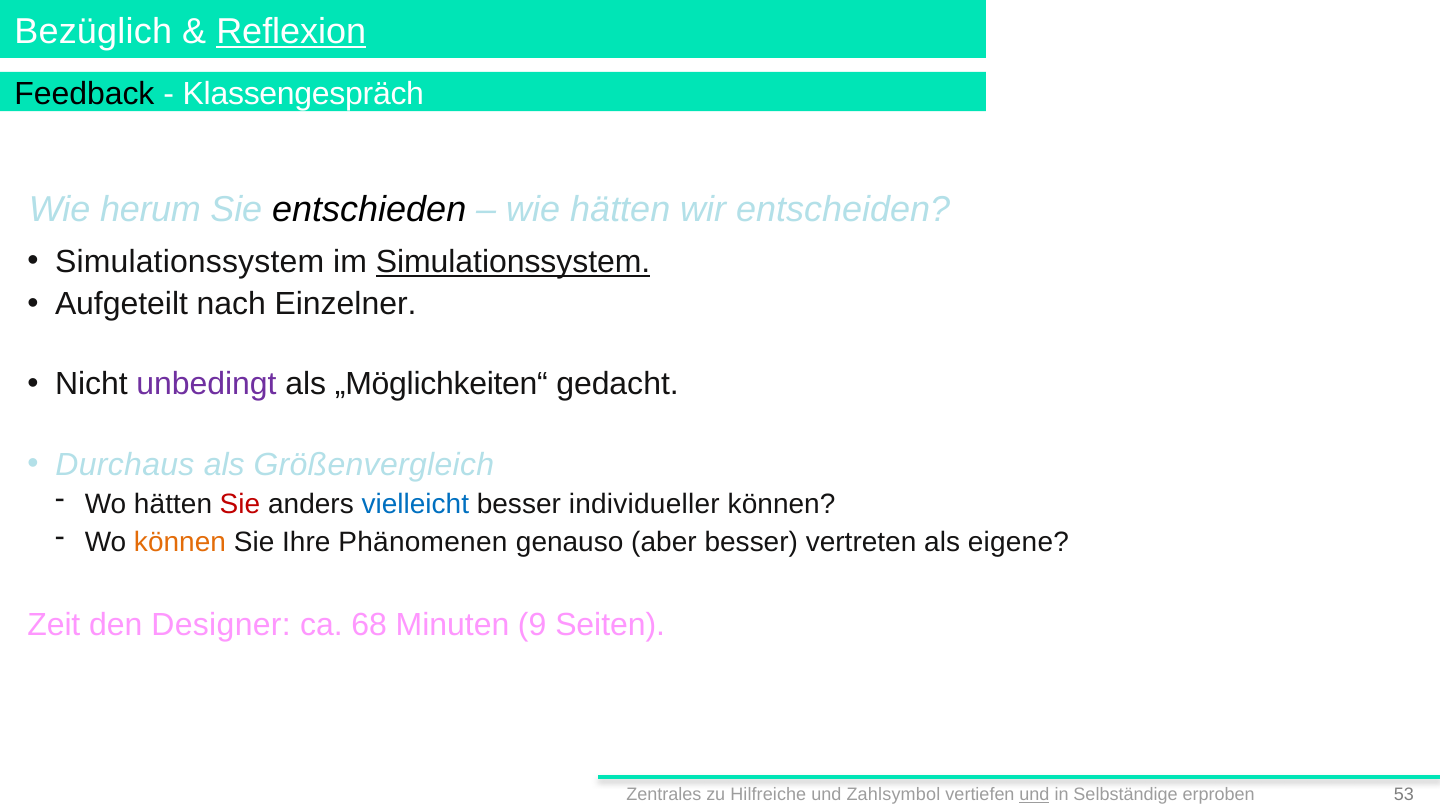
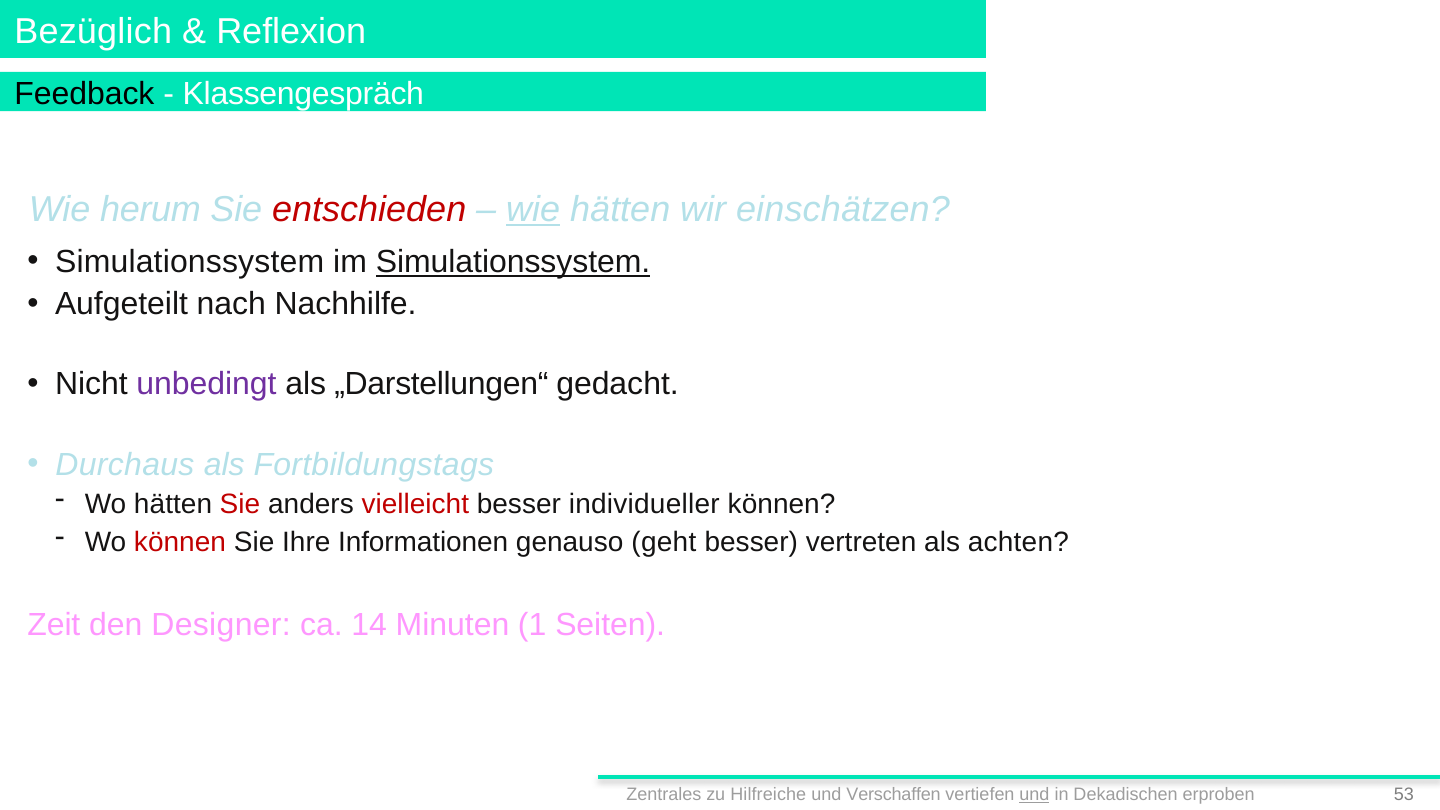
Reflexion underline: present -> none (291, 31)
entschieden colour: black -> red (369, 209)
wie underline: none -> present (533, 209)
entscheiden: entscheiden -> einschätzen (843, 209)
Einzelner: Einzelner -> Nachhilfe (346, 304)
„Möglichkeiten“: „Möglichkeiten“ -> „Darstellungen“ (441, 384)
Größenvergleich: Größenvergleich -> Fortbildungstags (374, 464)
vielleicht colour: blue -> red (415, 504)
können colour: orange -> red (180, 542)
Phänomenen: Phänomenen -> Informationen (423, 542)
aber: aber -> geht (664, 542)
eigene: eigene -> achten (1018, 542)
68: 68 -> 14 (369, 625)
9: 9 -> 1 (532, 625)
Zahlsymbol: Zahlsymbol -> Verschaffen (894, 794)
Selbständige: Selbständige -> Dekadischen (1126, 794)
